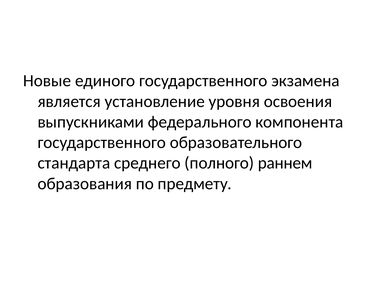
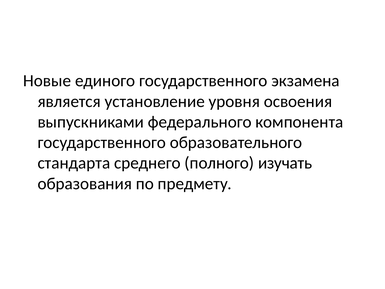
рaннем: рaннем -> изучaть (285, 163)
